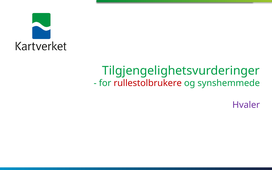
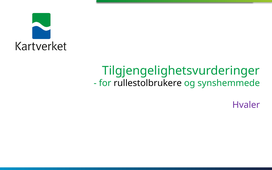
rullestolbrukere colour: red -> black (148, 83)
